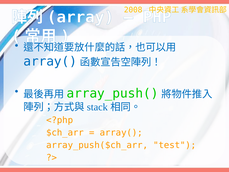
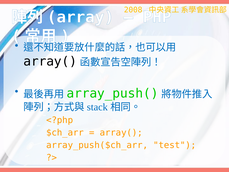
array( colour: blue -> black (50, 61)
